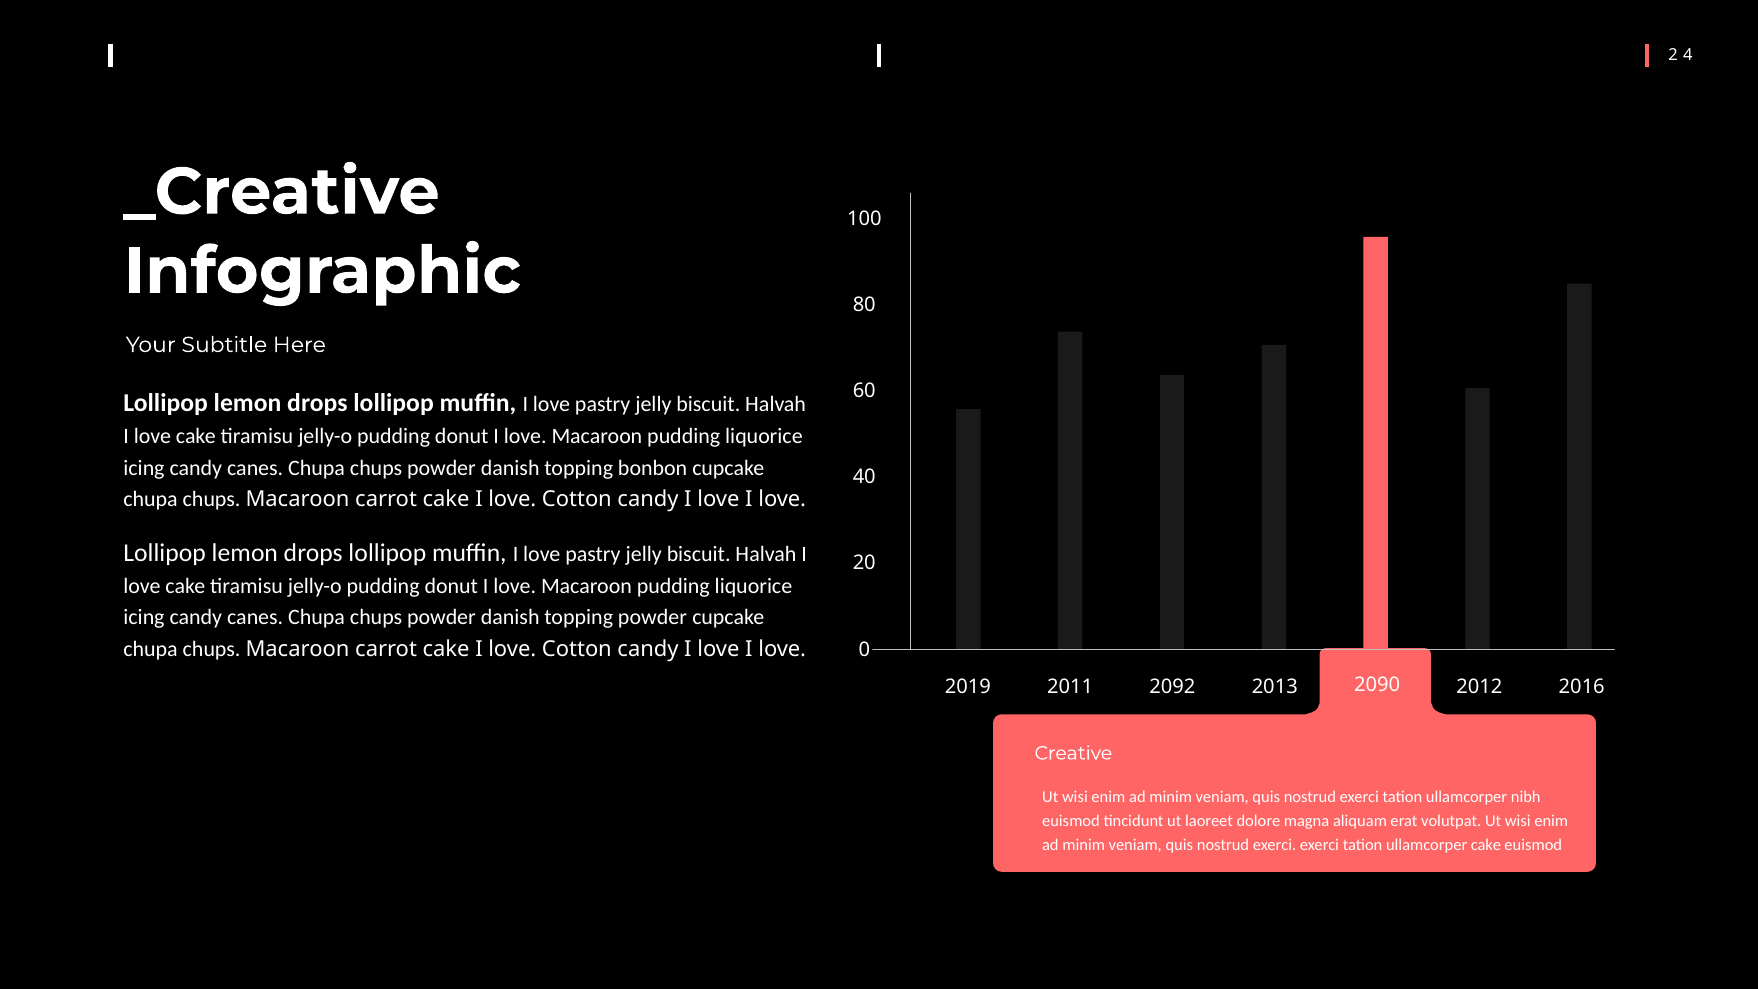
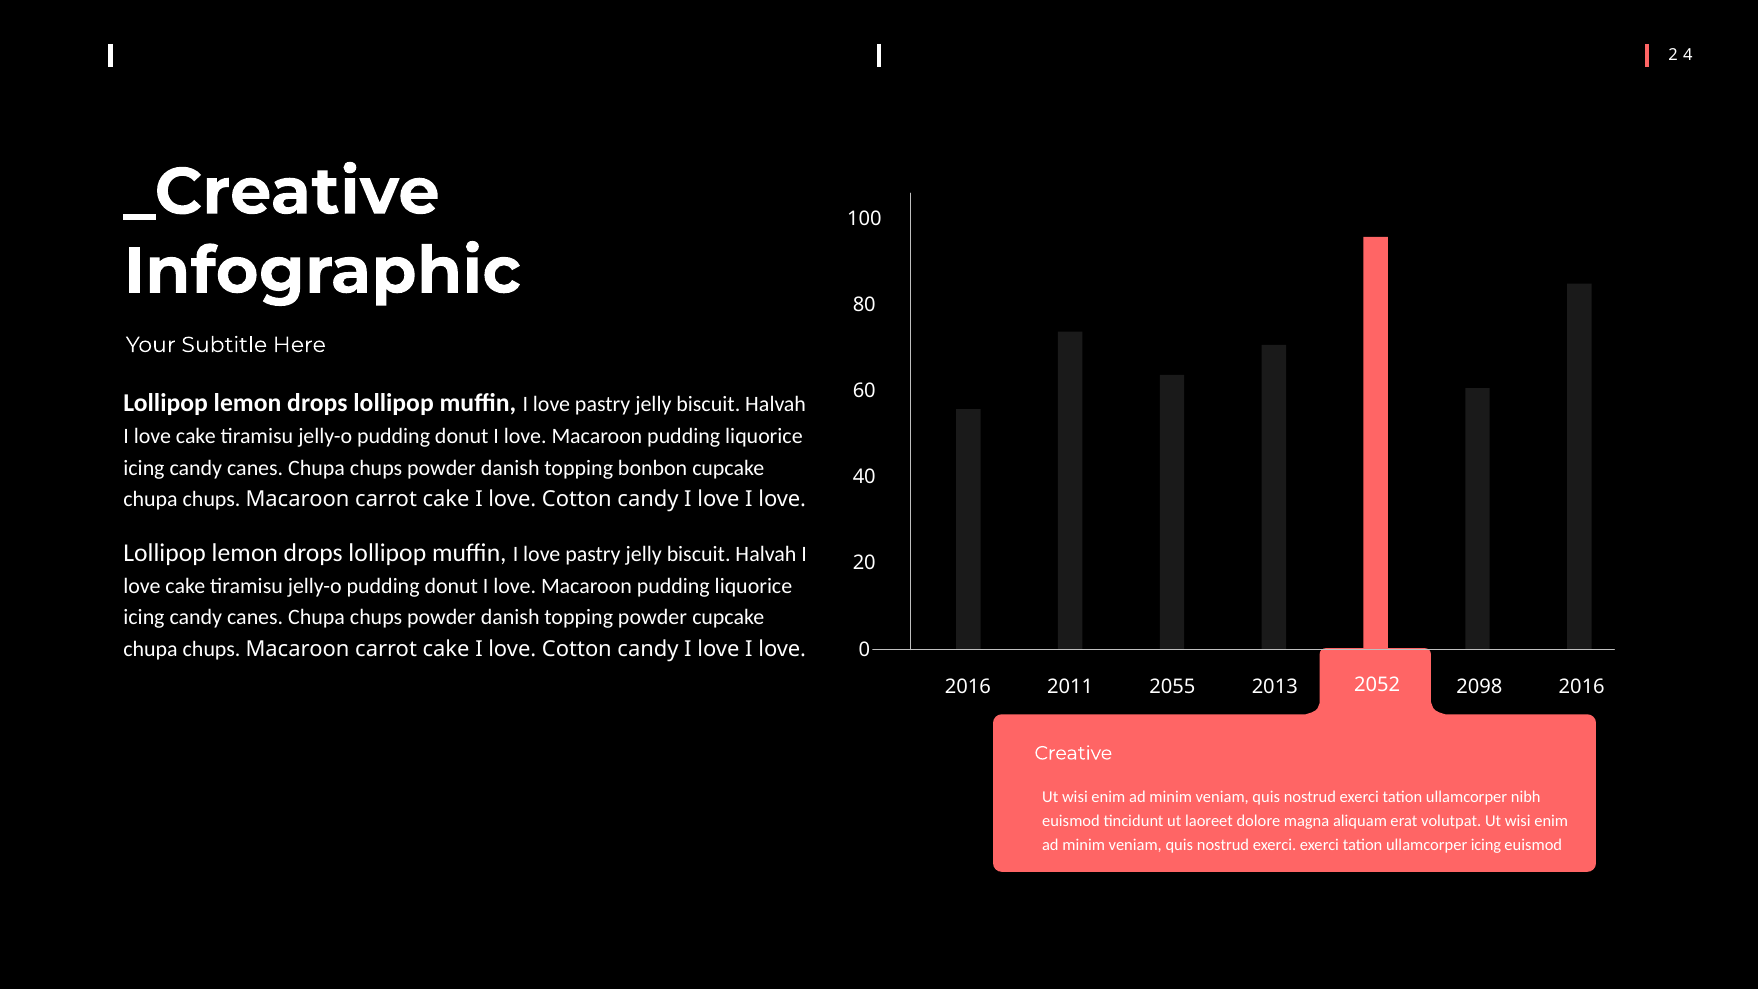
2090: 2090 -> 2052 (1377, 685)
2019: 2019 -> 2016 (968, 686)
2092: 2092 -> 2055 (1172, 686)
2012: 2012 -> 2098 (1479, 686)
ullamcorper cake: cake -> icing (1486, 845)
